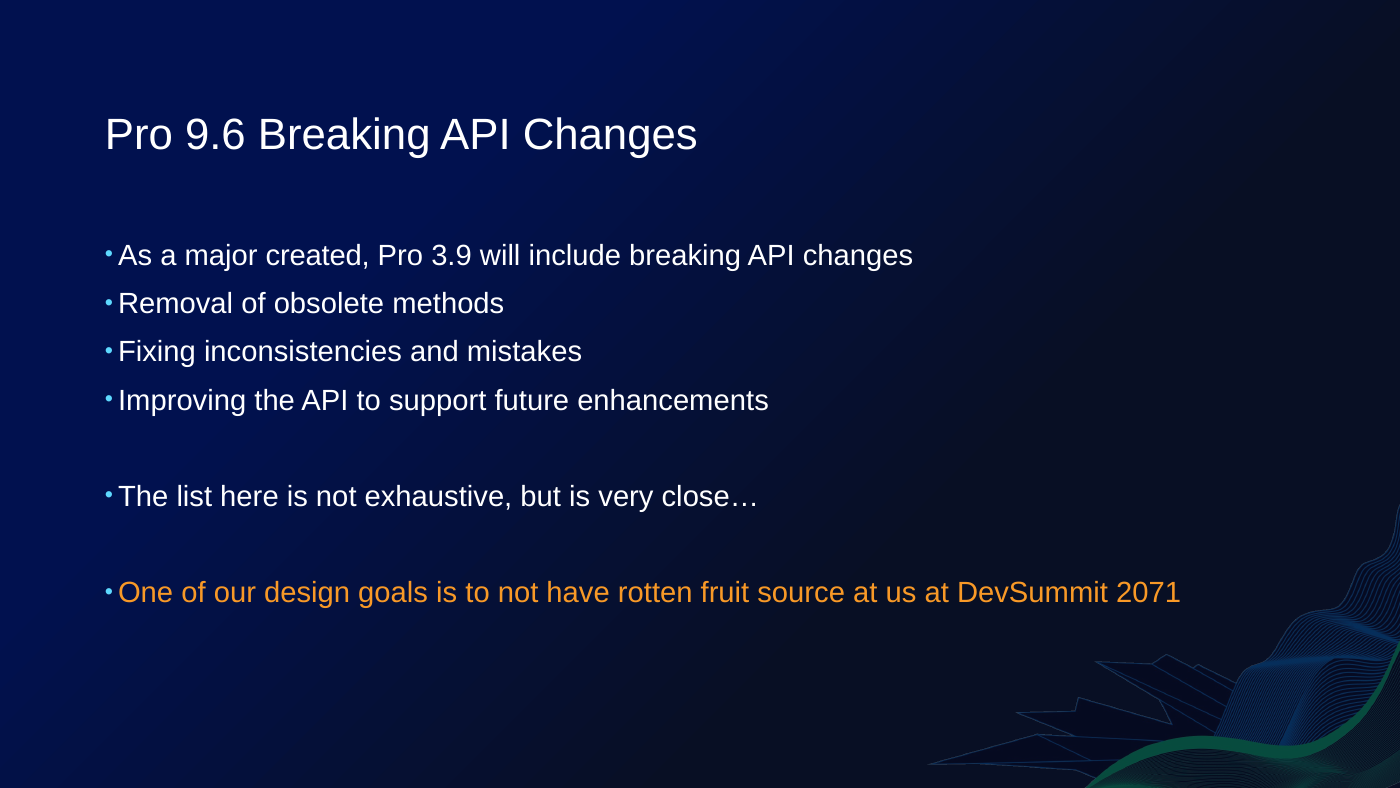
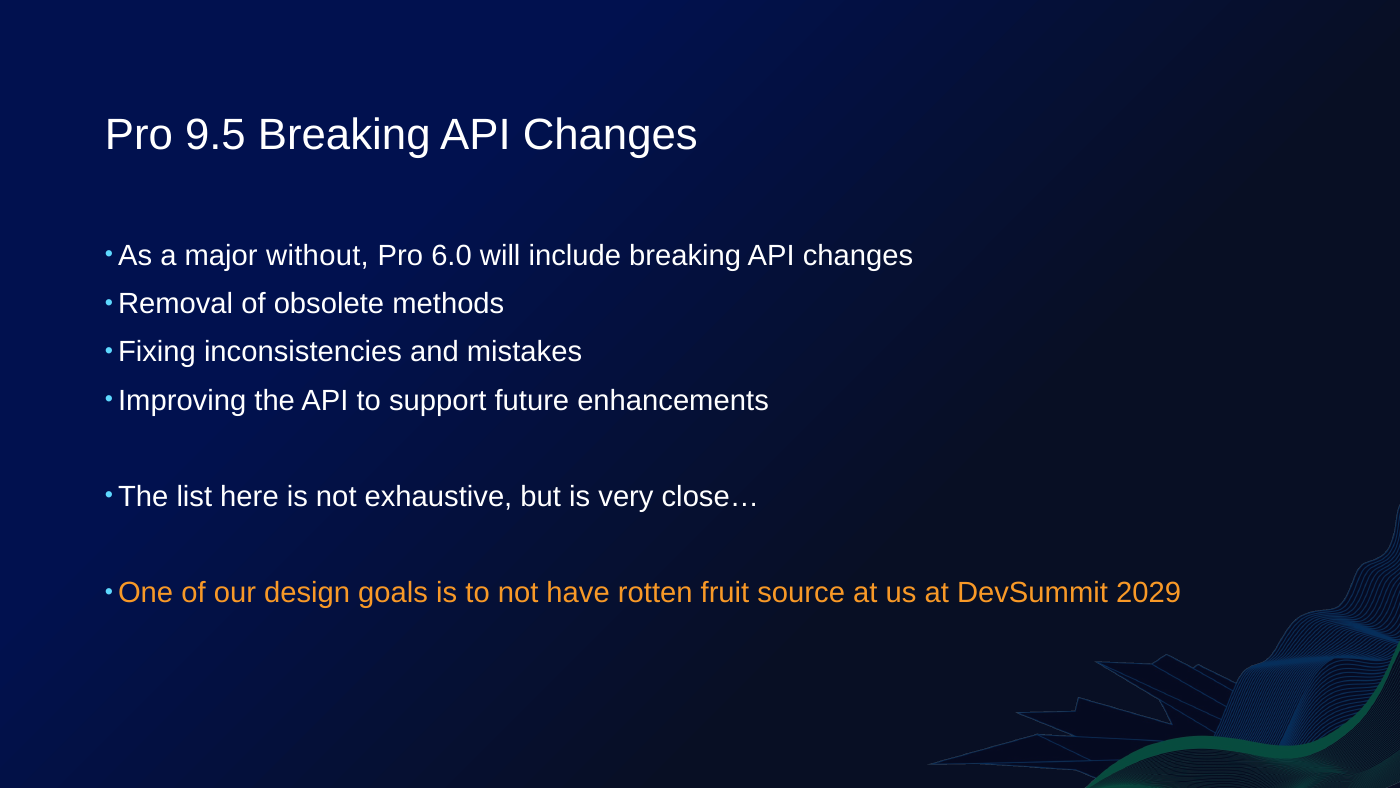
9.6: 9.6 -> 9.5 (215, 135)
created: created -> without (317, 256)
3.9: 3.9 -> 6.0 (452, 256)
2071: 2071 -> 2029 (1149, 593)
